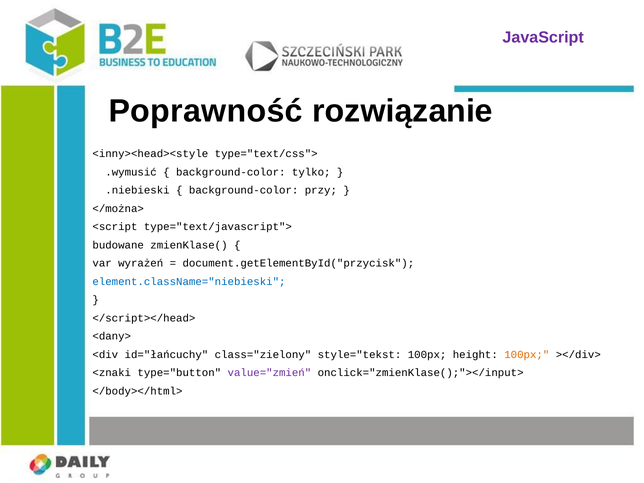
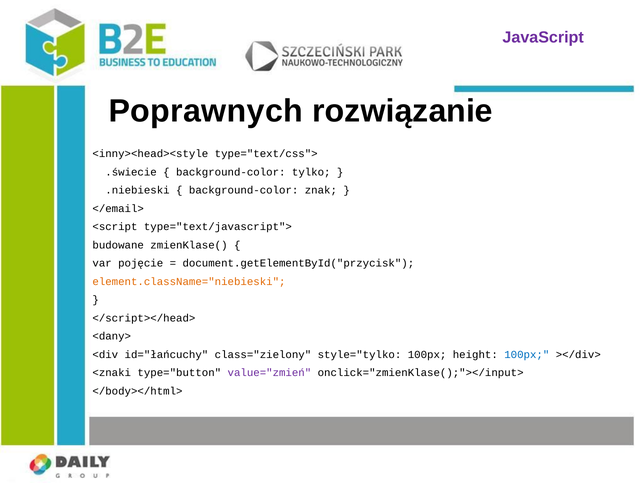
Poprawność: Poprawność -> Poprawnych (206, 111)
.wymusić: .wymusić -> .świecie (131, 172)
przy: przy -> znak (321, 190)
</można>: </można> -> </email> (118, 209)
wyrażeń: wyrażeń -> pojęcie (141, 263)
element.className="niebieski colour: blue -> orange (189, 282)
style="tekst: style="tekst -> style="tylko (360, 355)
100px colour: orange -> blue (527, 355)
